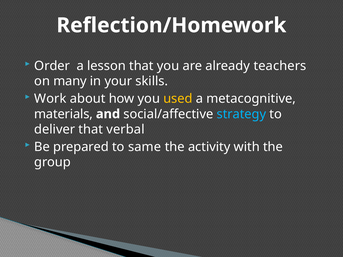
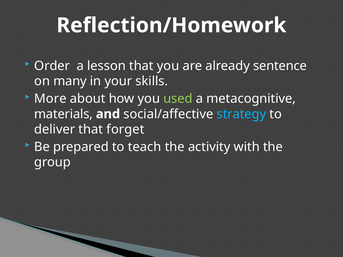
teachers: teachers -> sentence (280, 66)
Work: Work -> More (50, 99)
used colour: yellow -> light green (178, 99)
verbal: verbal -> forget (125, 130)
same: same -> teach (145, 147)
